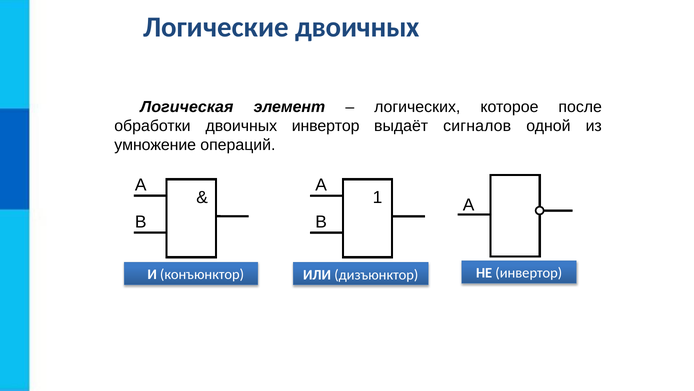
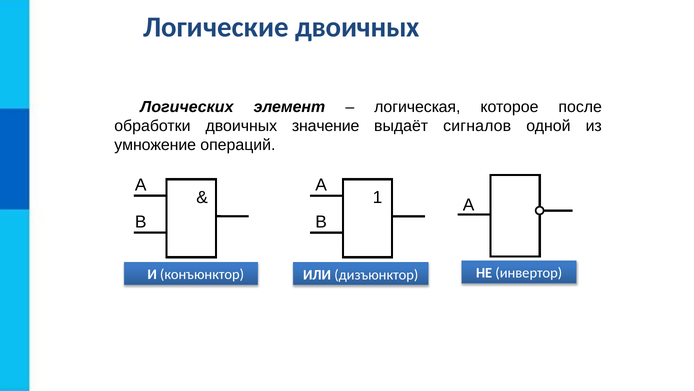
Логическая: Логическая -> Логических (187, 107)
логических: логических -> логическая (417, 107)
двоичных инвертор: инвертор -> значение (326, 126)
